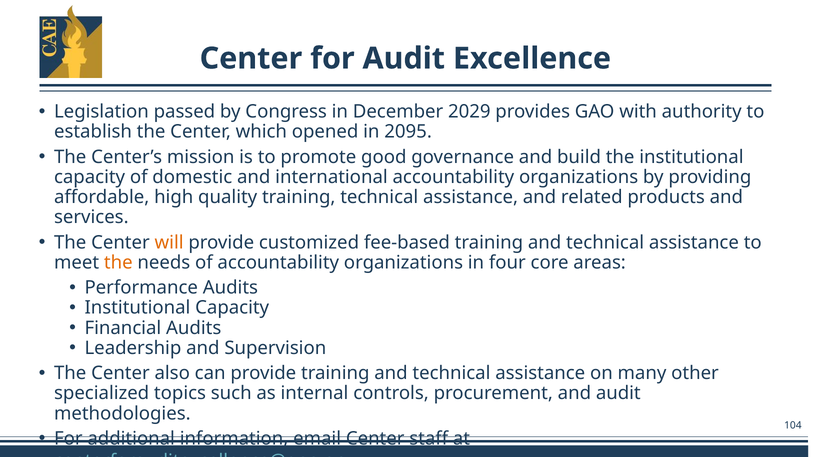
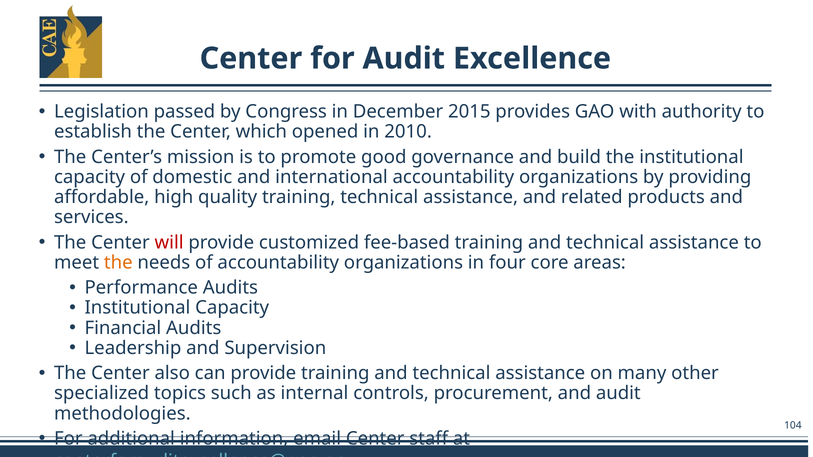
2029: 2029 -> 2015 (469, 112)
2095: 2095 -> 2010 (408, 132)
will colour: orange -> red (169, 243)
